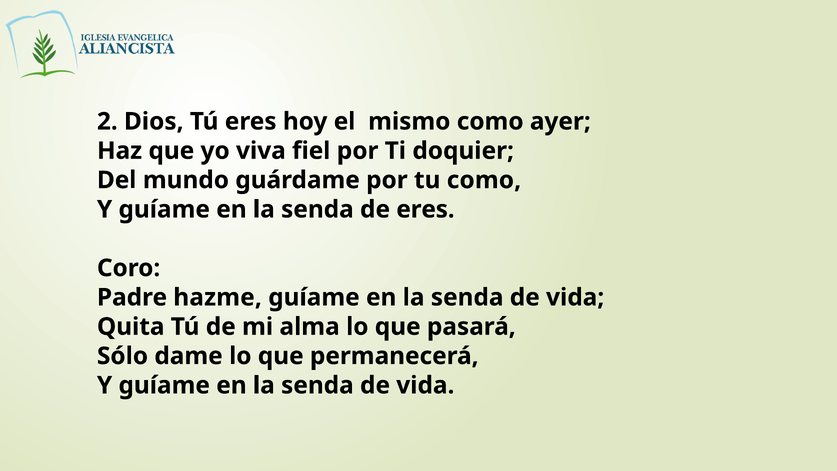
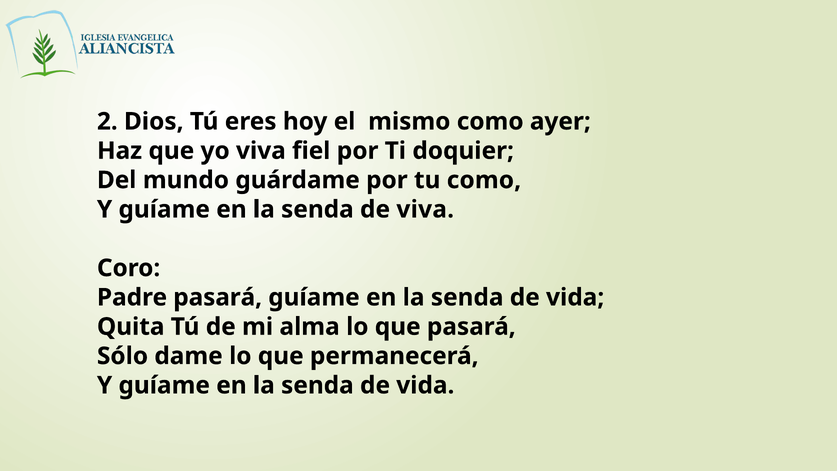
de eres: eres -> viva (425, 209)
Padre hazme: hazme -> pasará (218, 297)
